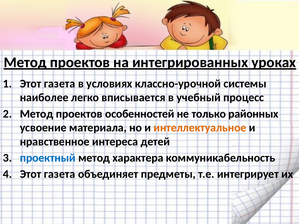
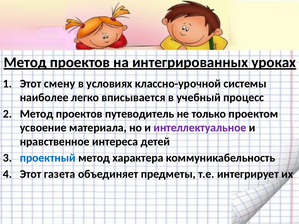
газета: газета -> смену (60, 84)
особенностей: особенностей -> путеводитель (140, 114)
районных: районных -> проектом (253, 114)
интеллектуальное colour: orange -> purple (200, 128)
